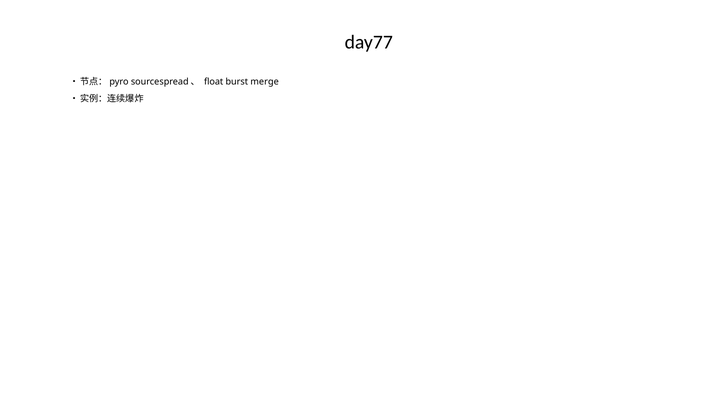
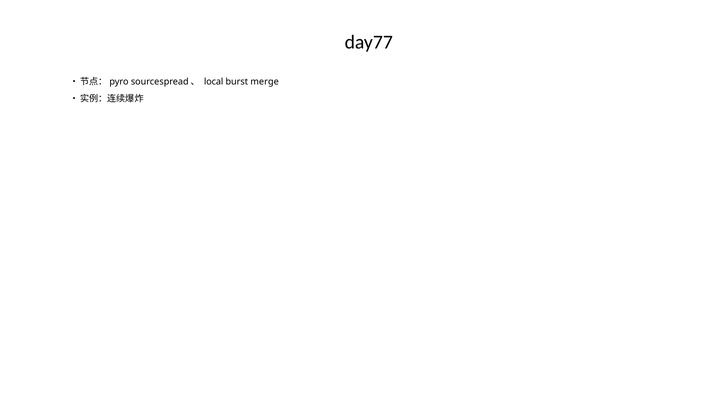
float: float -> local (214, 82)
